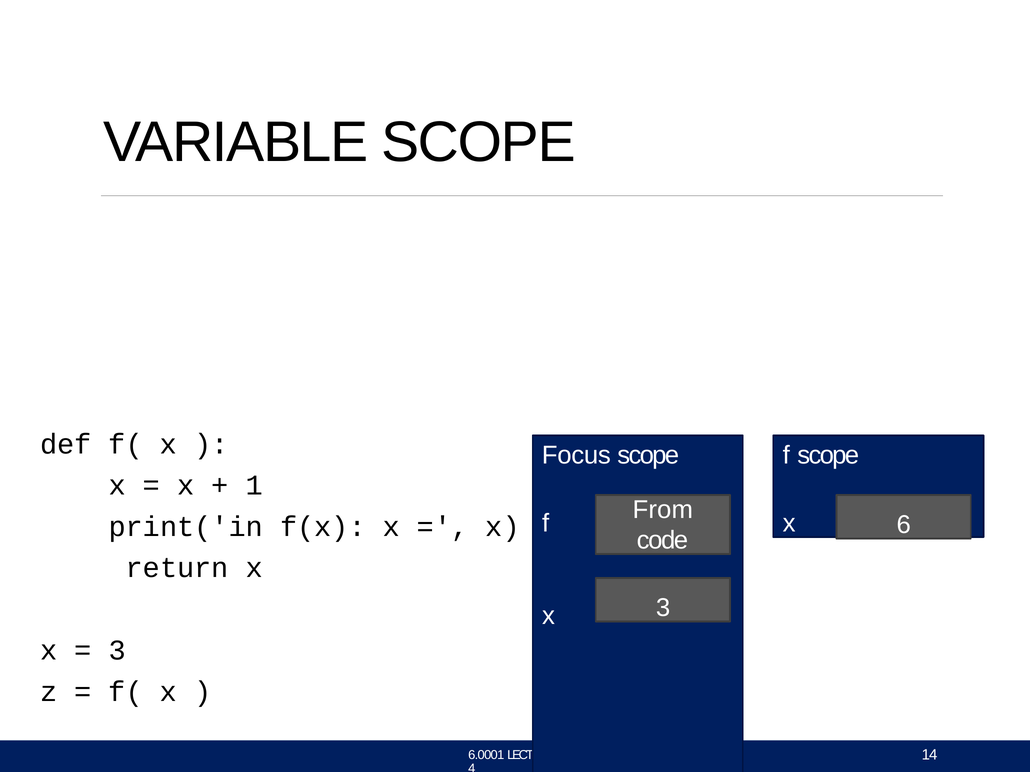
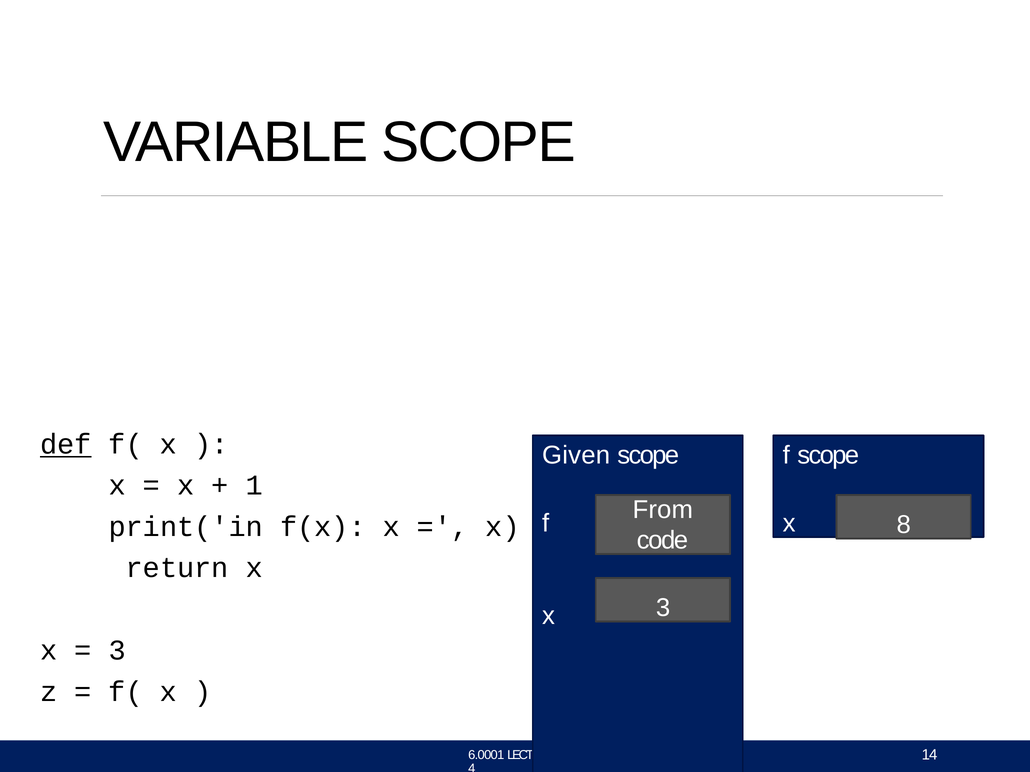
def underline: none -> present (66, 445)
Focus: Focus -> Given (576, 456)
6: 6 -> 8 (904, 525)
